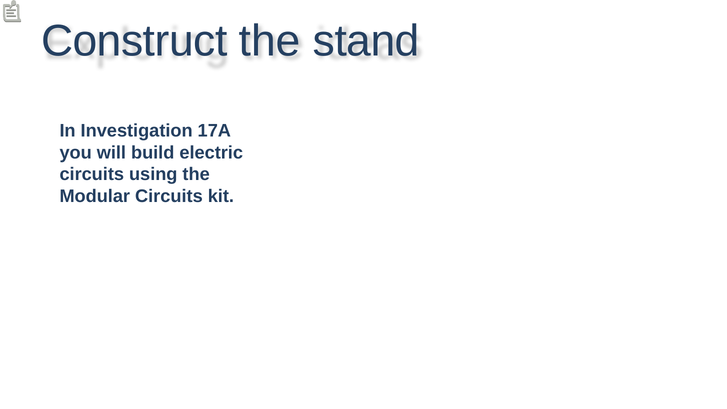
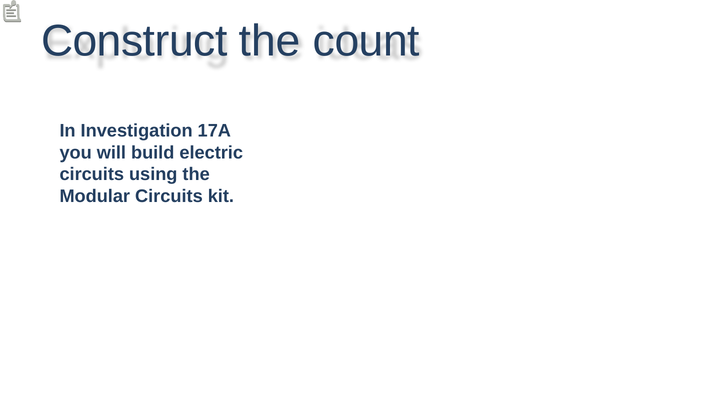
stand: stand -> count (366, 41)
